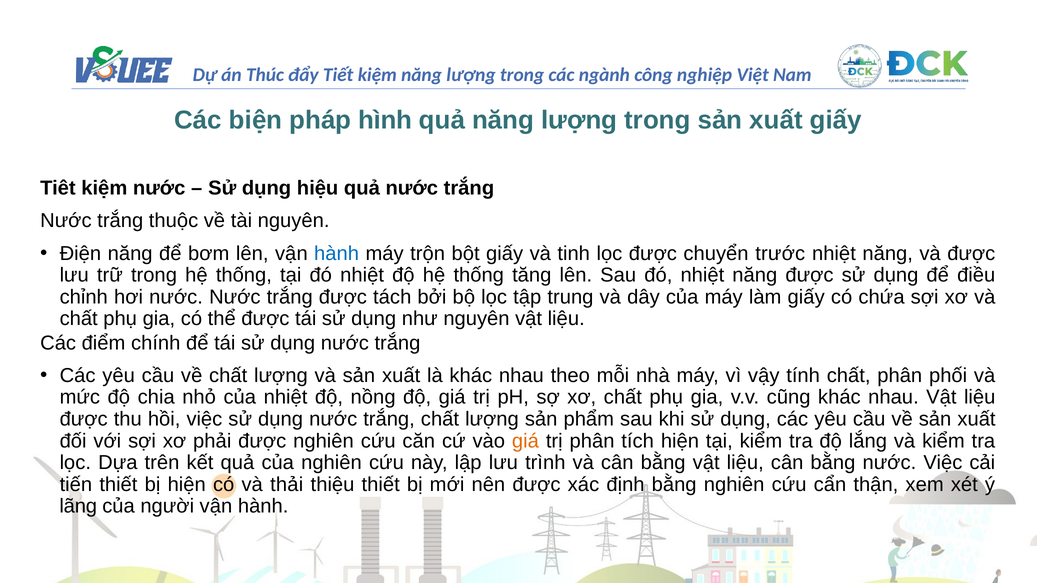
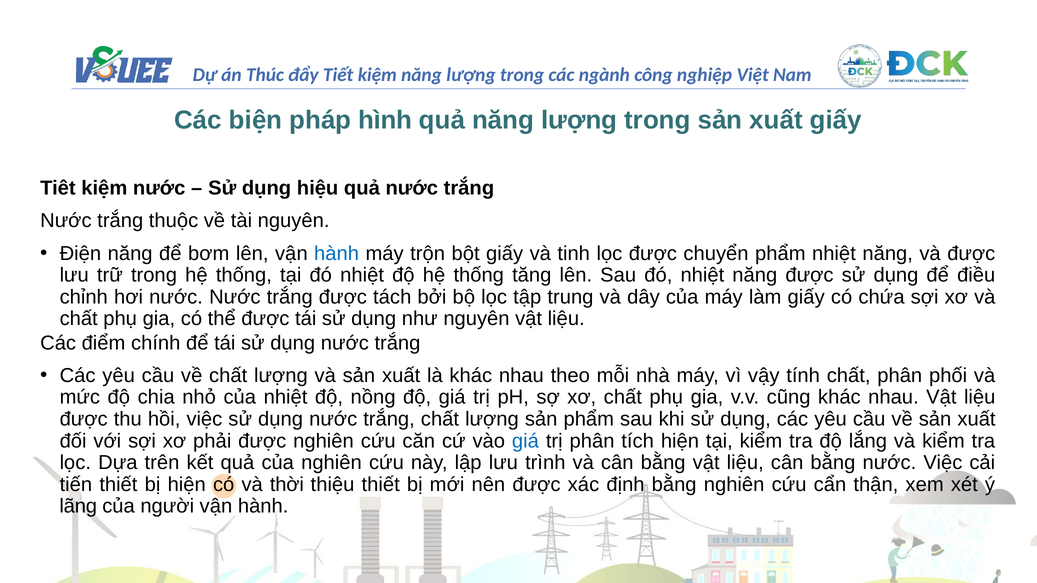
chuyển trước: trước -> phẩm (780, 254)
giá colour: orange -> blue (525, 441)
thải: thải -> thời (287, 485)
